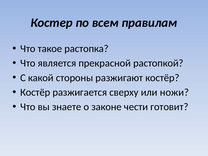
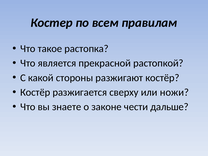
готовит: готовит -> дальше (169, 107)
